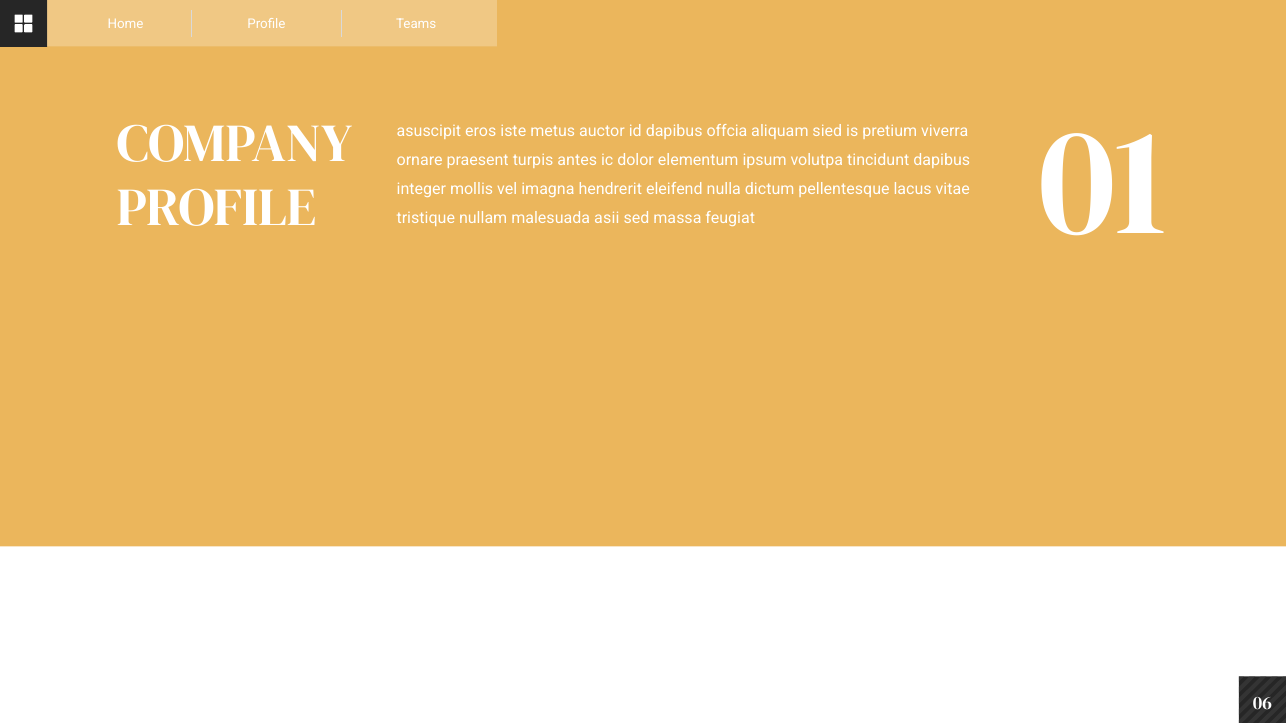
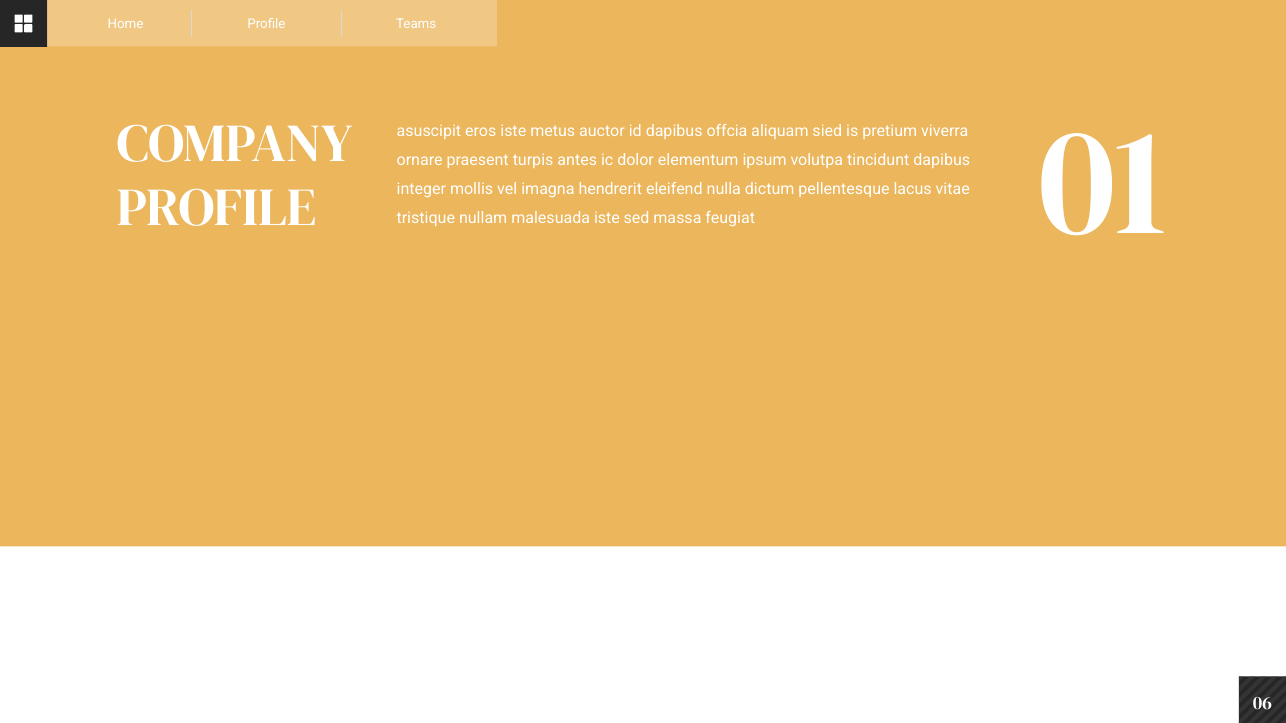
malesuada asii: asii -> iste (607, 218)
